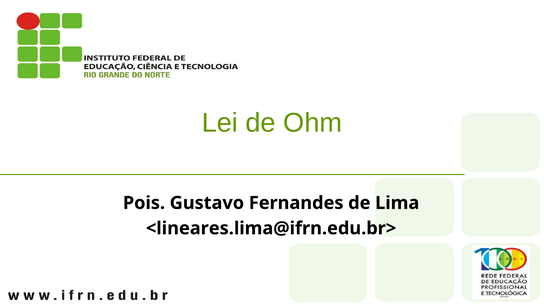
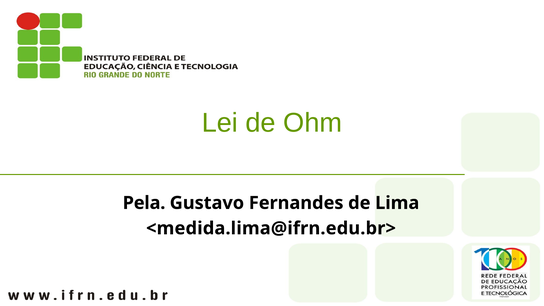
Pois: Pois -> Pela (144, 203)
<lineares.lima@ifrn.edu.br>: <lineares.lima@ifrn.edu.br> -> <medida.lima@ifrn.edu.br> (271, 228)
